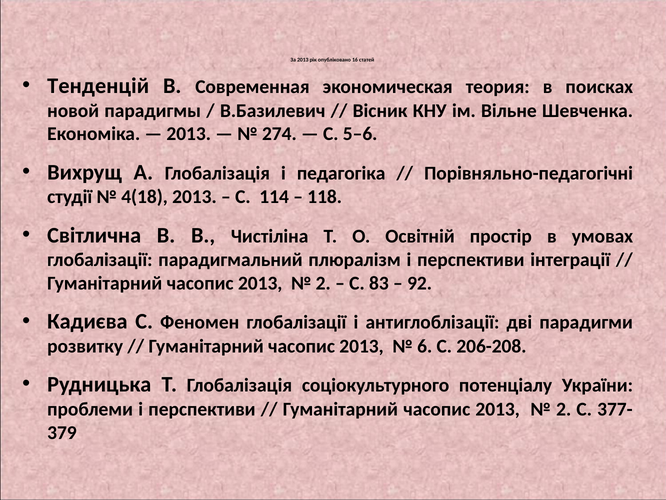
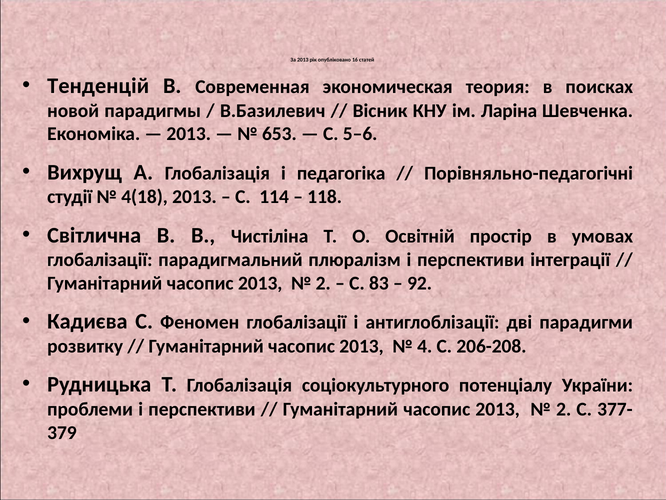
Вільне: Вільне -> Ларіна (509, 111)
274: 274 -> 653 (279, 134)
6: 6 -> 4 (425, 346)
